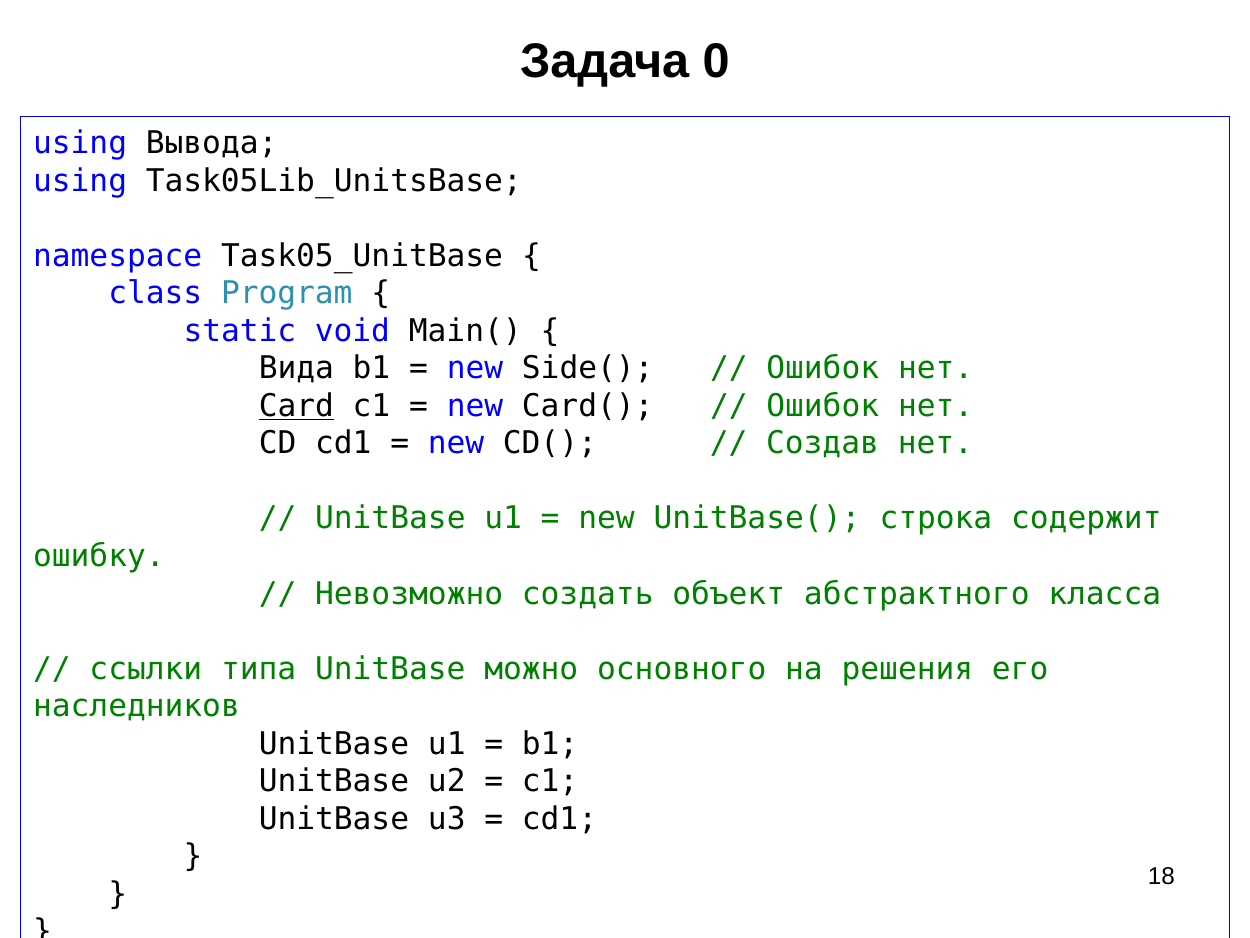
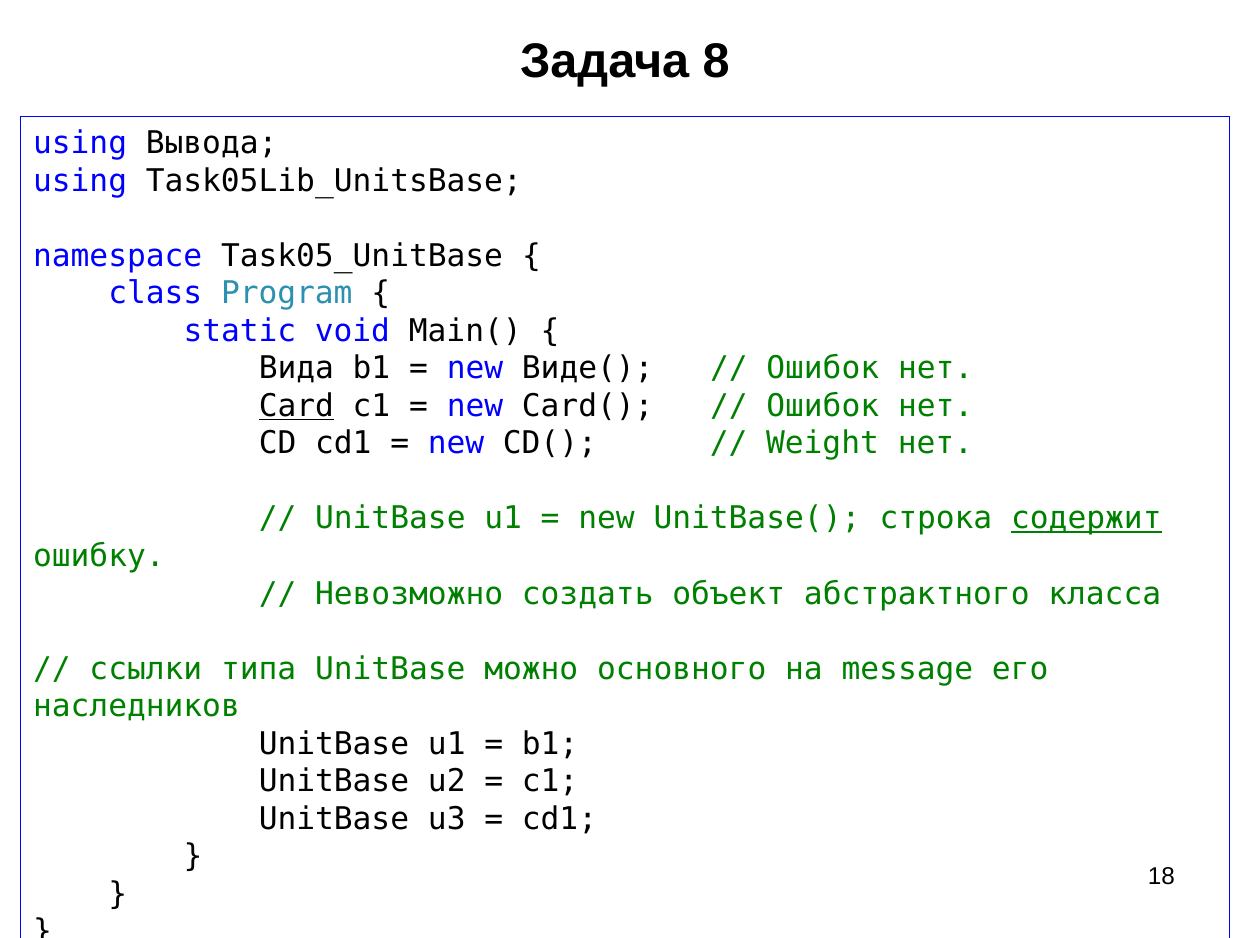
0: 0 -> 8 (716, 61)
Side(: Side( -> Виде( (588, 368)
Создав: Создав -> Weight (822, 443)
содержит underline: none -> present (1086, 518)
решения: решения -> message (907, 668)
